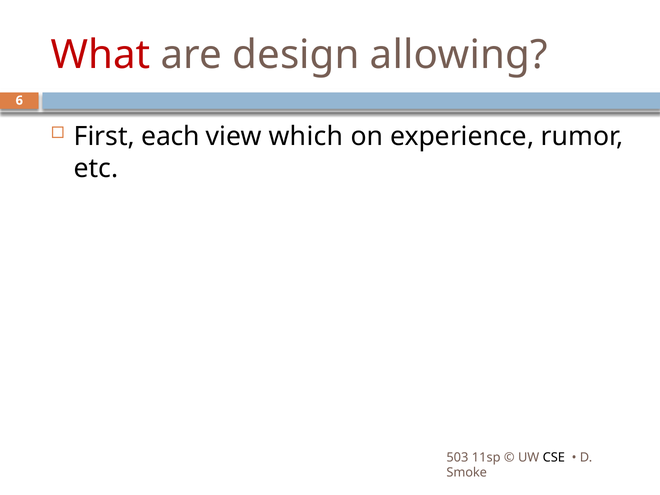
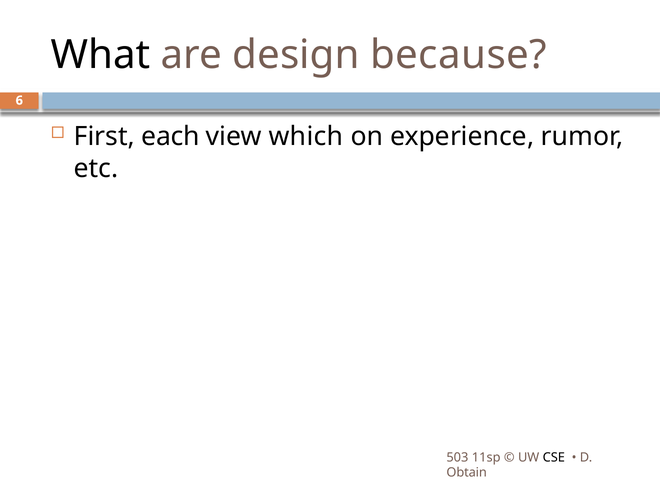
What colour: red -> black (101, 55)
allowing: allowing -> because (459, 55)
Smoke: Smoke -> Obtain (467, 473)
